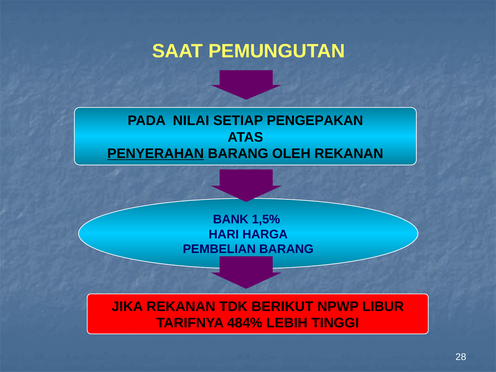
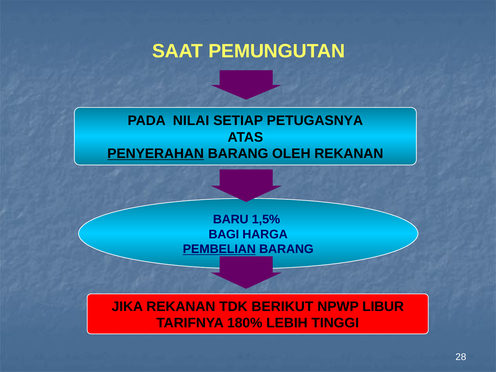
PENGEPAKAN: PENGEPAKAN -> PETUGASNYA (315, 121)
BANK: BANK -> BARU (231, 219)
HARI: HARI -> BAGI (224, 234)
PEMBELIAN underline: none -> present (219, 249)
484%: 484% -> 180% (245, 323)
